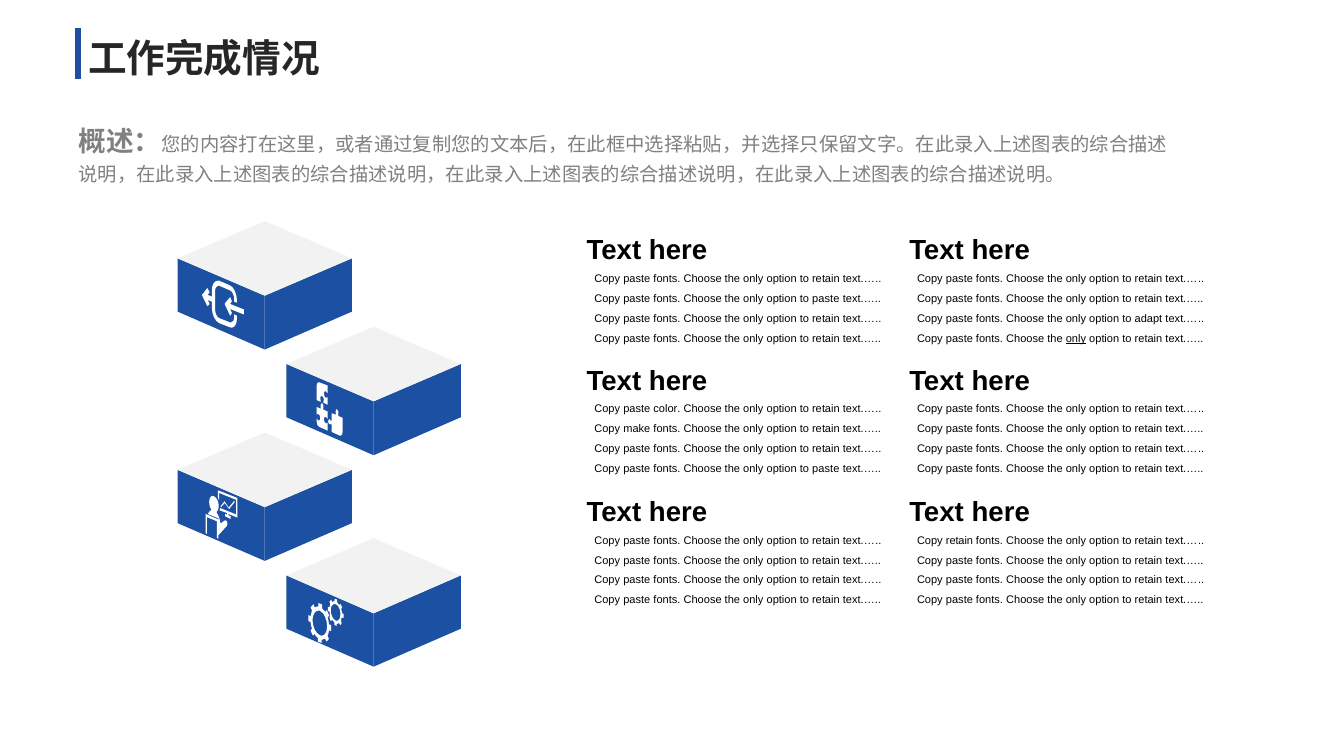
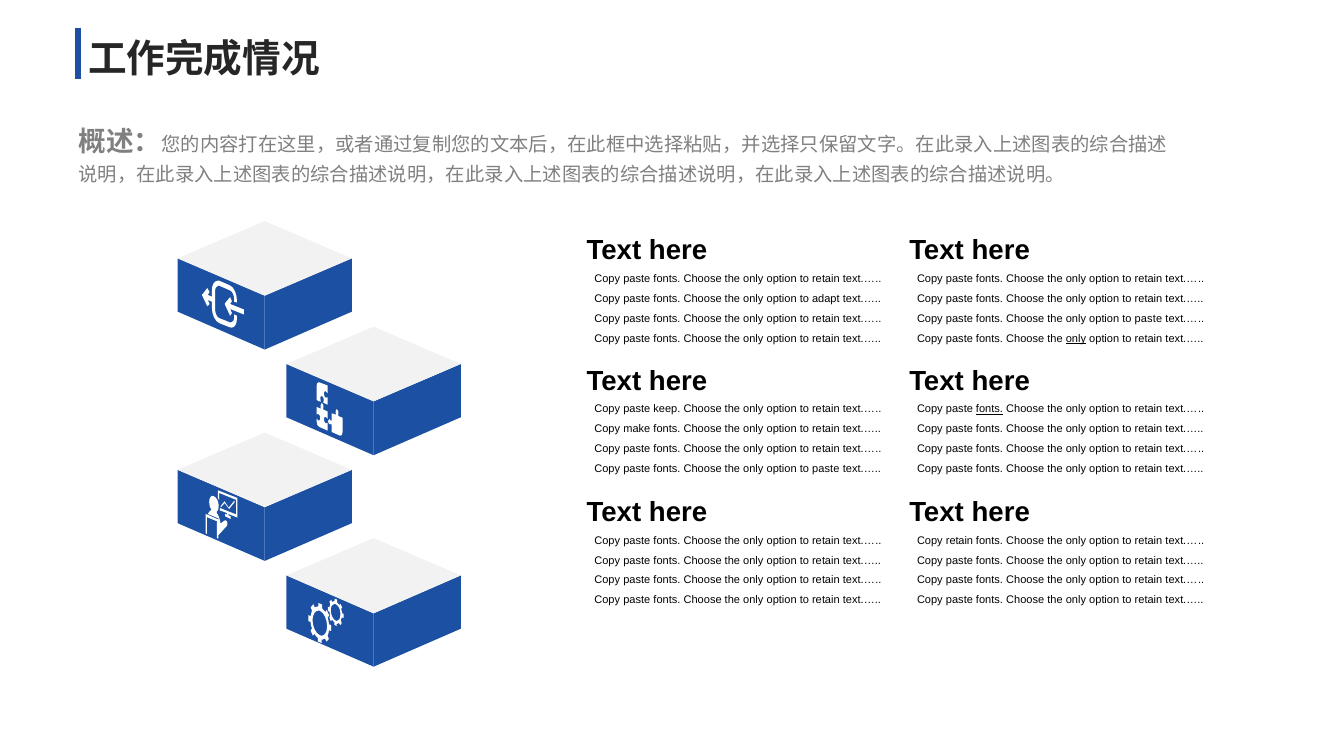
paste: paste -> adapt (826, 299)
adapt: adapt -> paste (1148, 318)
color: color -> keep (667, 409)
fonts underline: none -> present (989, 409)
